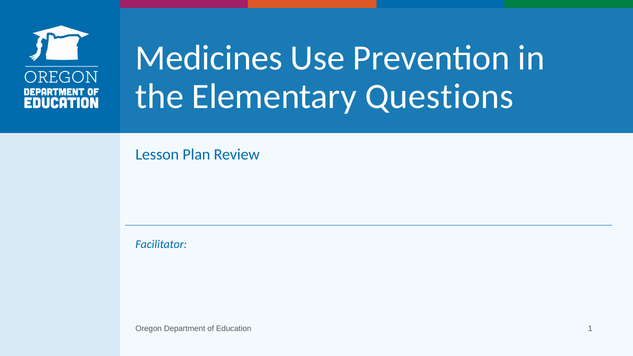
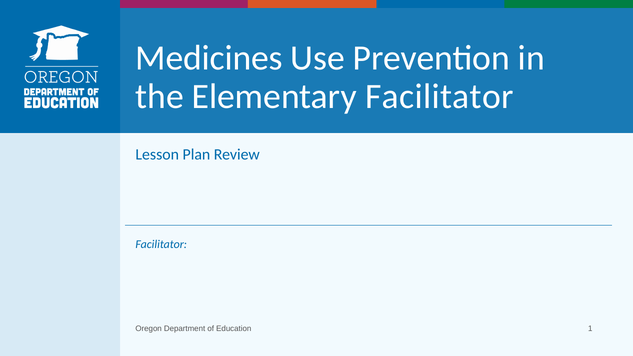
Elementary Questions: Questions -> Facilitator (439, 97)
